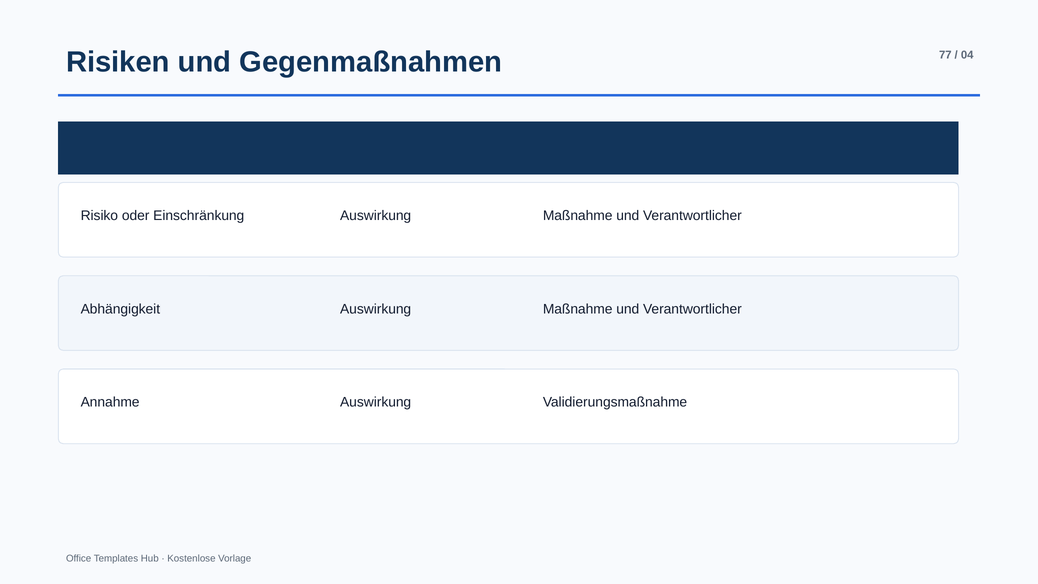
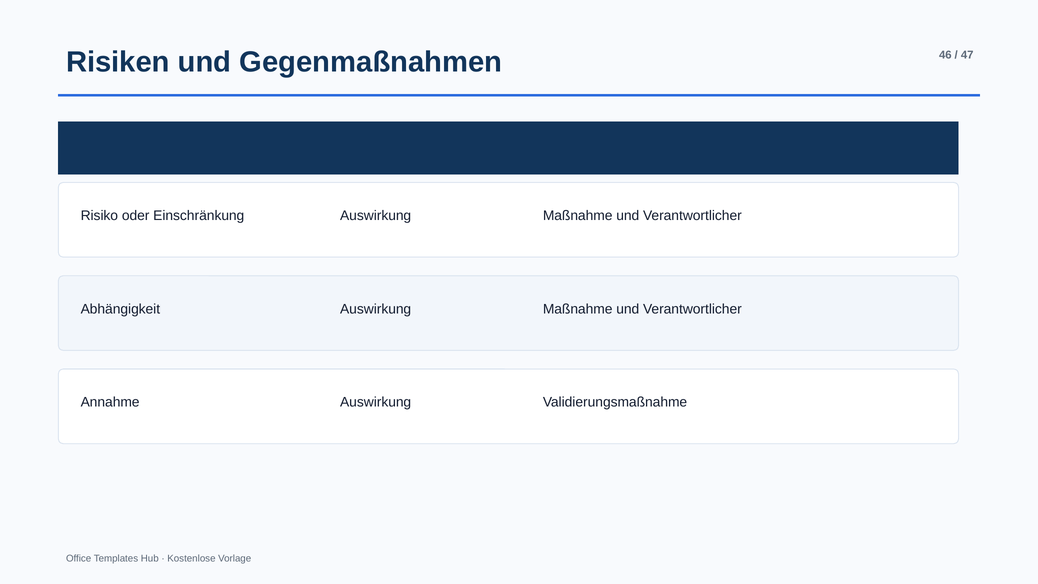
77: 77 -> 46 (945, 55)
04: 04 -> 47 (967, 55)
